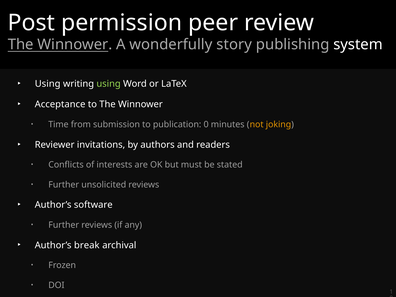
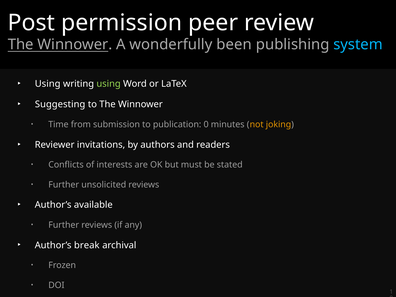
story: story -> been (234, 45)
system colour: white -> light blue (358, 45)
Acceptance: Acceptance -> Suggesting (60, 104)
software: software -> available (93, 205)
